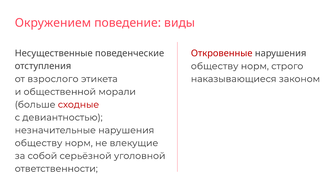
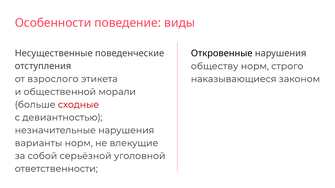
Окружением: Окружением -> Особенности (53, 23)
Откровенные colour: red -> black (222, 53)
обществу: обществу -> варианты (39, 143)
